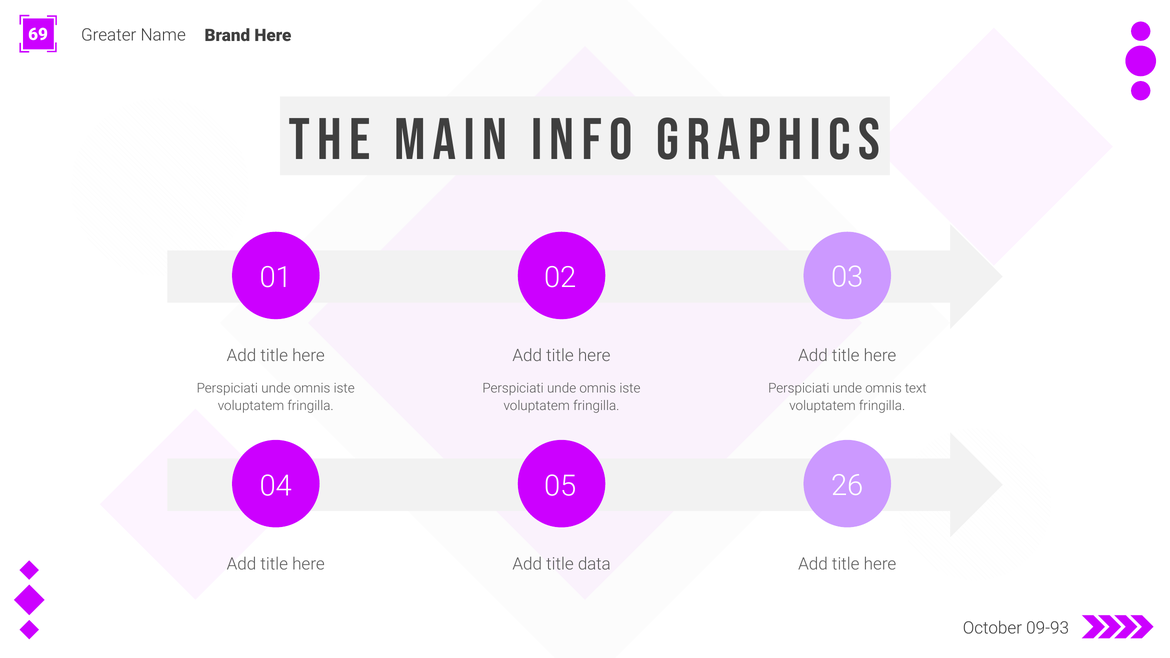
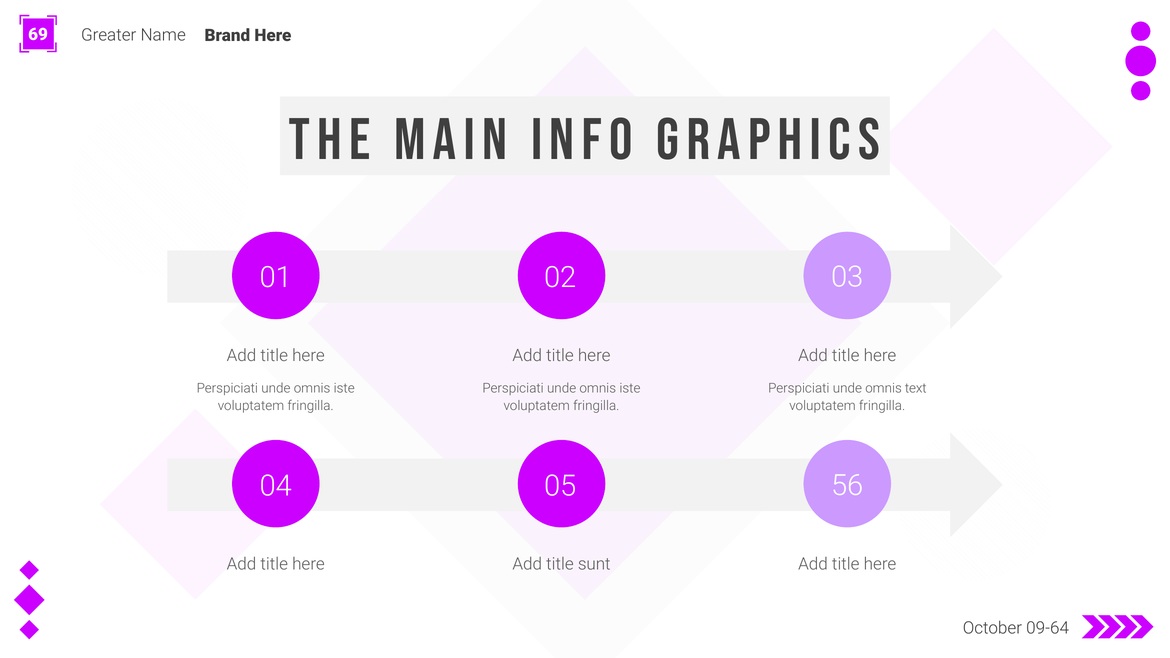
26: 26 -> 56 (847, 485)
data: data -> sunt (594, 564)
09-93: 09-93 -> 09-64 (1048, 628)
